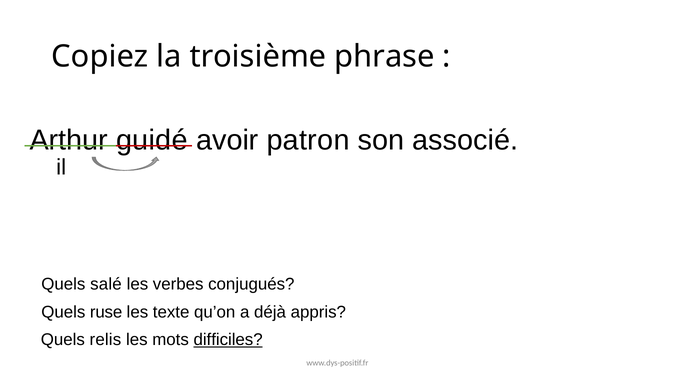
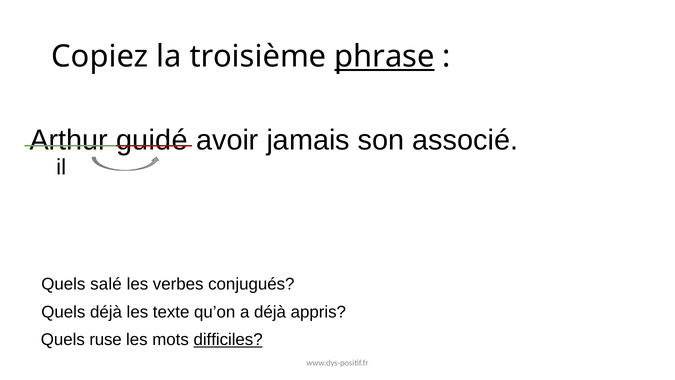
phrase underline: none -> present (384, 57)
patron: patron -> jamais (308, 140)
Quels ruse: ruse -> déjà (106, 312)
relis: relis -> ruse (106, 339)
